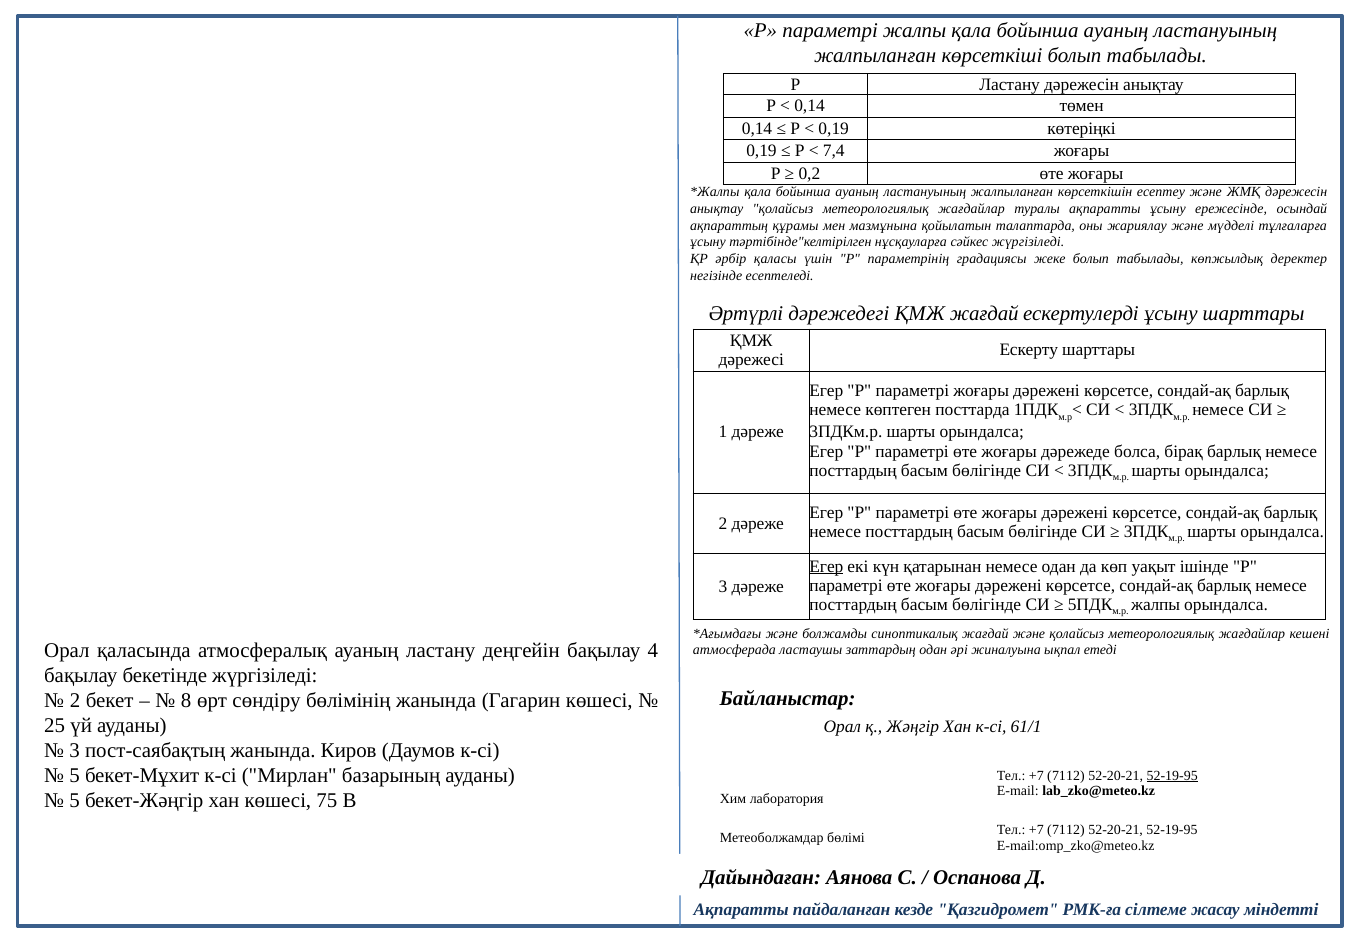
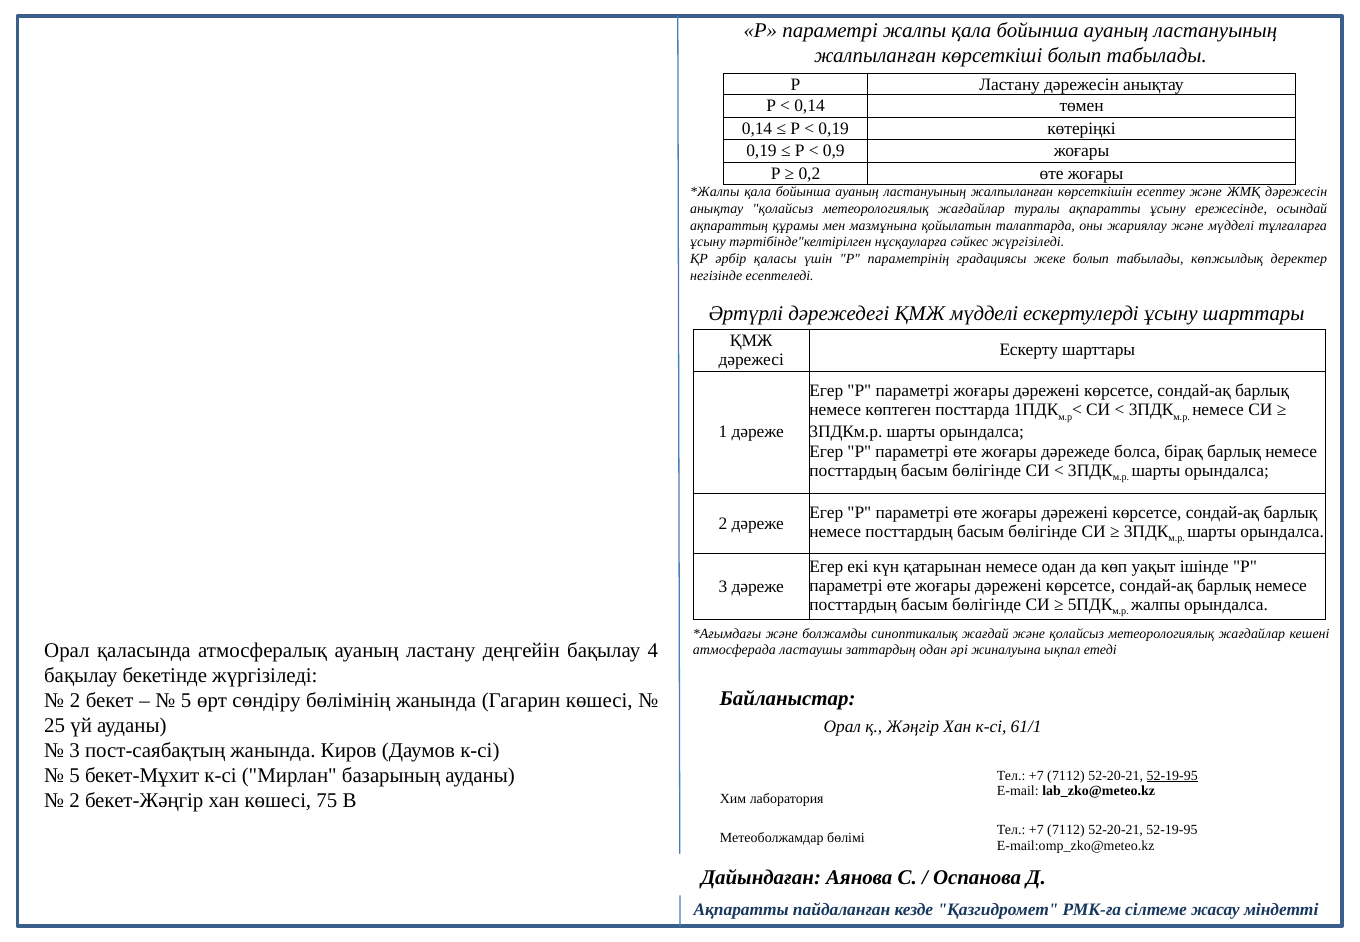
7,4: 7,4 -> 0,9 (834, 151)
ҚМЖ жағдай: жағдай -> мүдделі (984, 313)
Егер underline: present -> none (826, 566)
8: 8 -> 5 (186, 700)
5: 5 -> 2 (75, 801)
